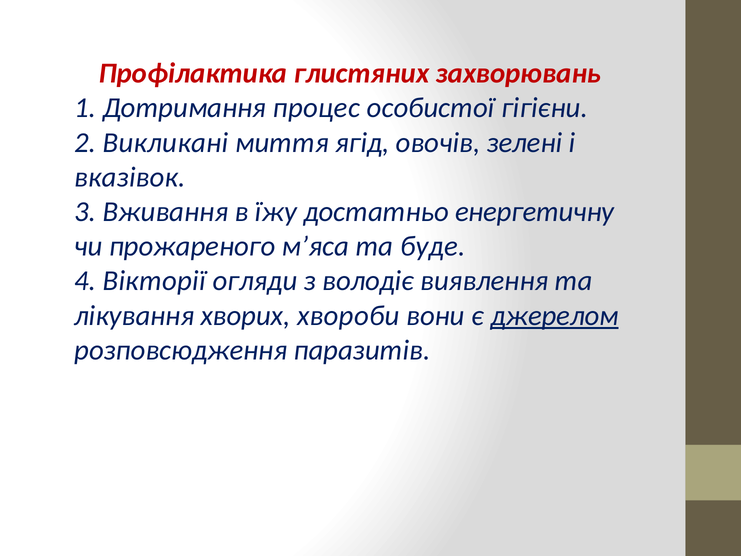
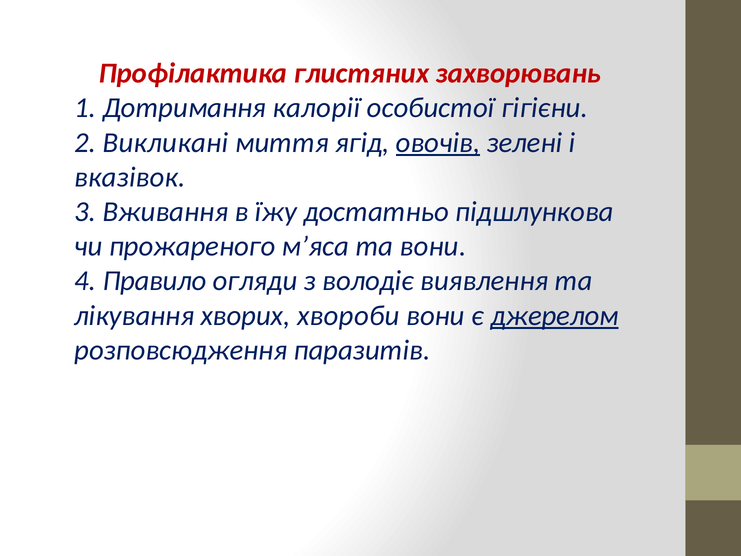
процес: процес -> калорії (316, 108)
овочів underline: none -> present (438, 142)
енергетичну: енергетичну -> підшлункова (535, 212)
та буде: буде -> вони (433, 246)
Вікторії: Вікторії -> Правило (154, 281)
